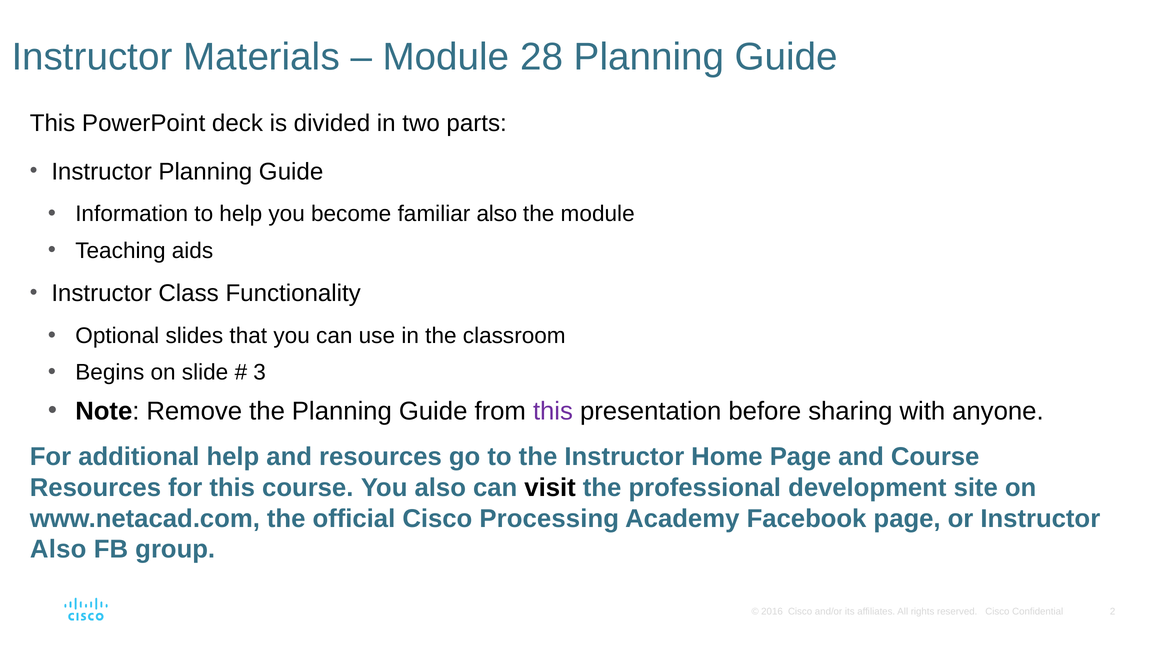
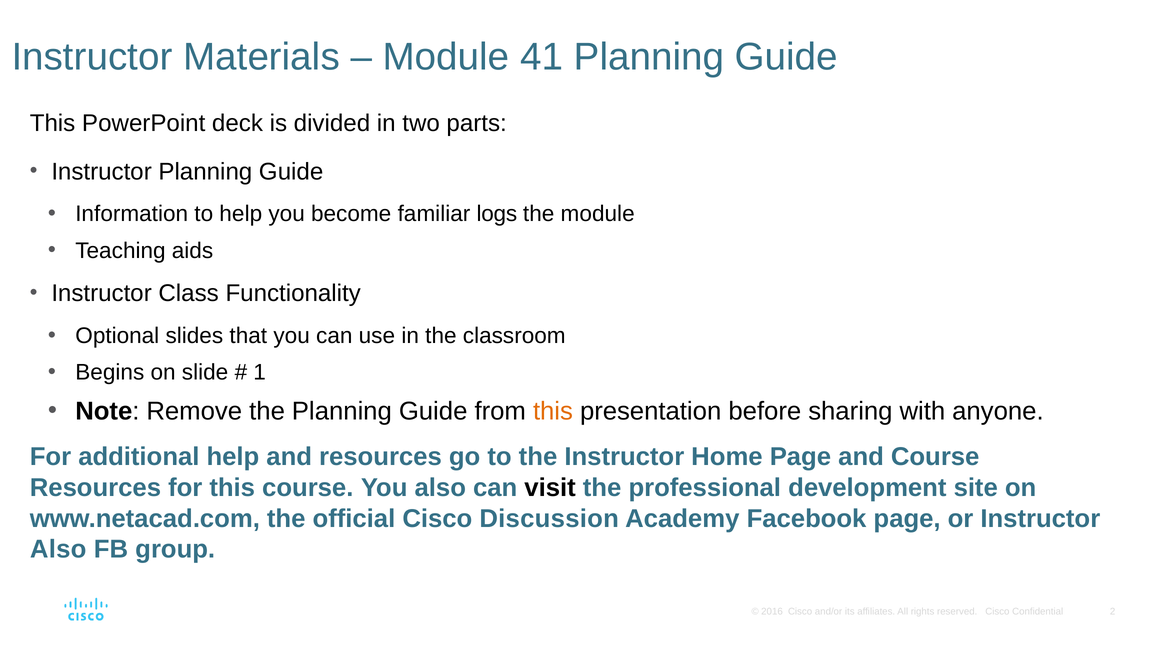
28: 28 -> 41 (542, 57)
familiar also: also -> logs (497, 214)
3: 3 -> 1 (260, 372)
this colour: purple -> orange (553, 411)
Processing: Processing -> Discussion (549, 519)
